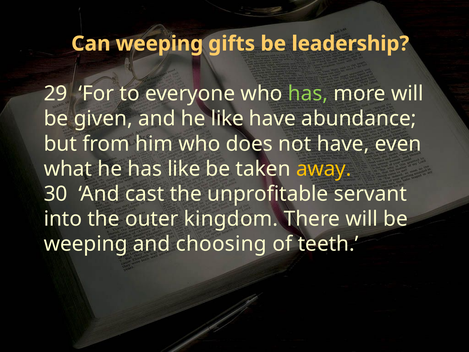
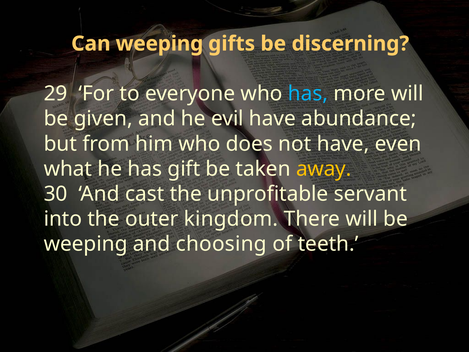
leadership: leadership -> discerning (350, 44)
has colour: light green -> light blue (308, 94)
he like: like -> evil (227, 119)
has like: like -> gift (184, 169)
